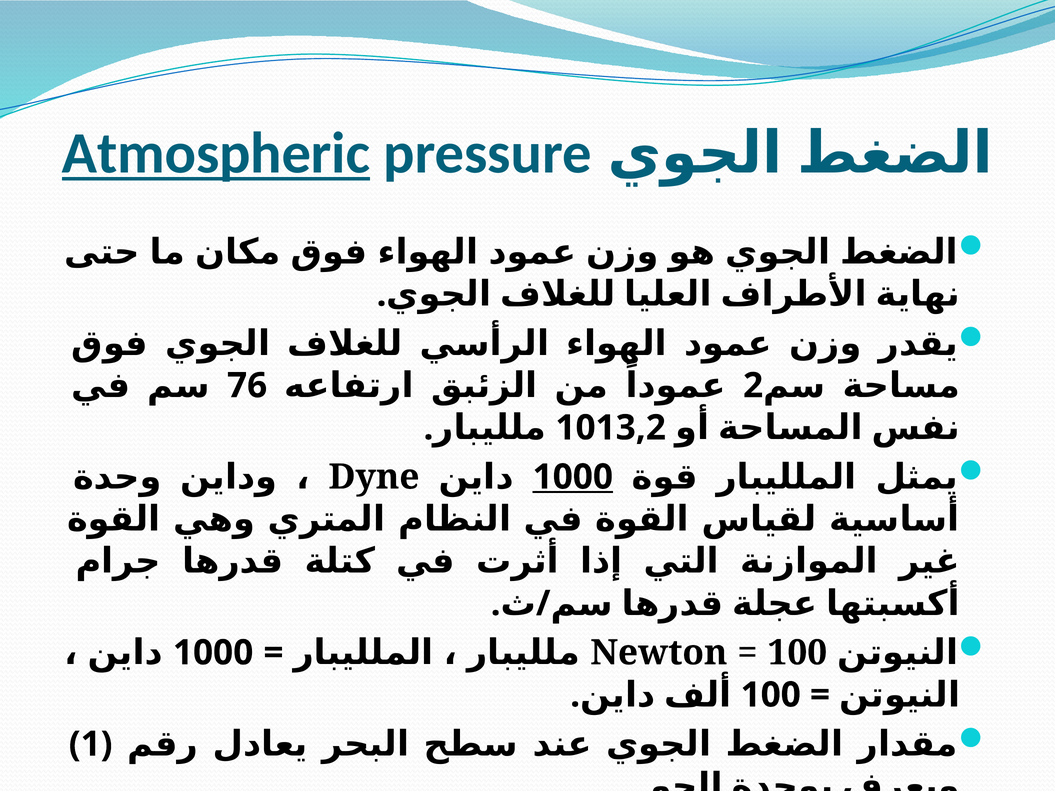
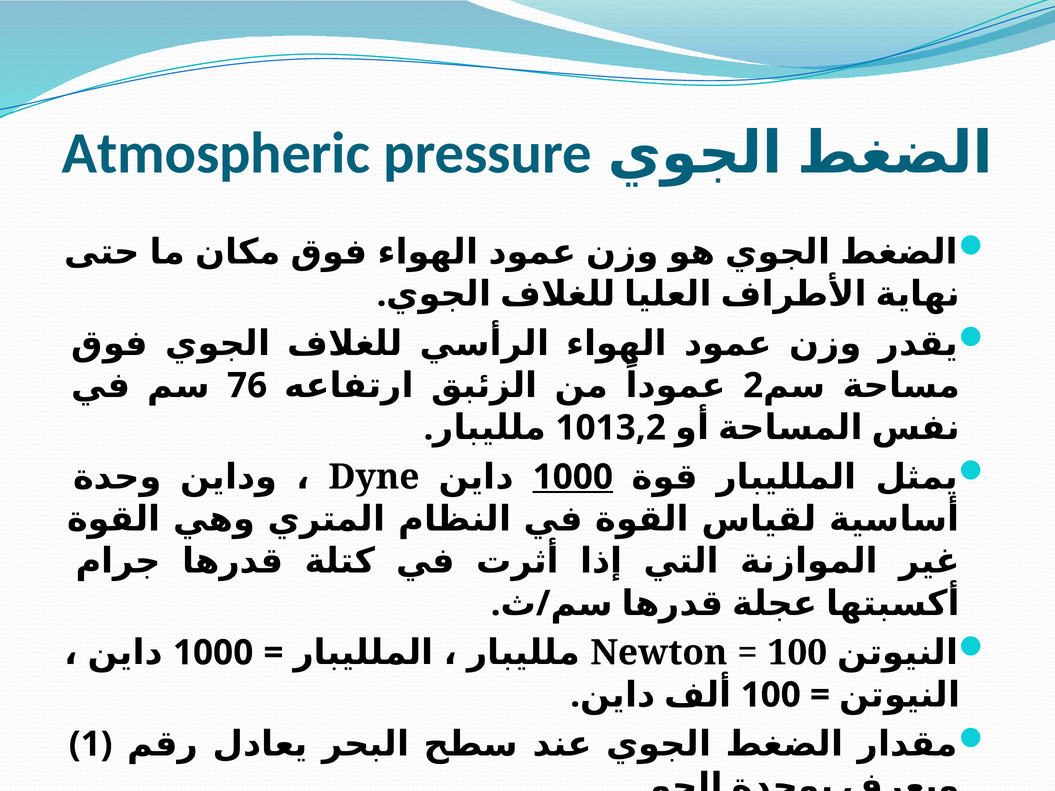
Atmospheric underline: present -> none (216, 154)
